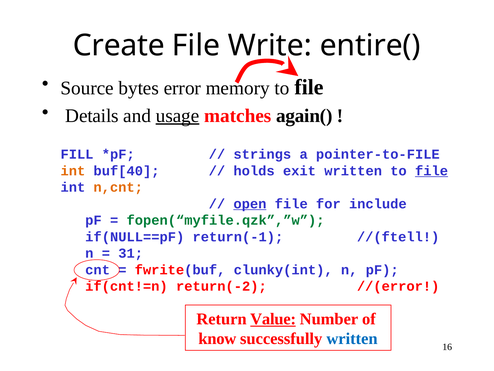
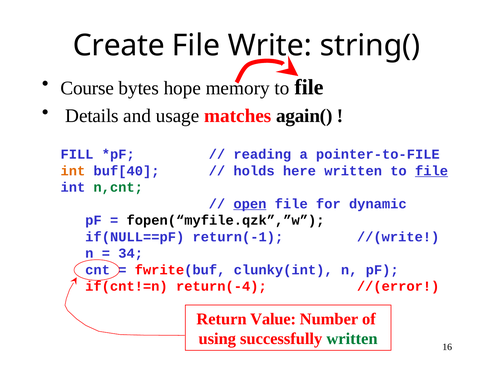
entire(: entire( -> string( (370, 45)
Source: Source -> Course (87, 88)
error: error -> hope (182, 88)
usage underline: present -> none (178, 116)
strings: strings -> reading (262, 154)
exit: exit -> here (299, 171)
n,cnt colour: orange -> green (118, 187)
include: include -> dynamic (378, 204)
fopen(“myfile.qzk”,”w colour: green -> black (226, 220)
//(ftell: //(ftell -> //(write (398, 236)
31: 31 -> 34 (131, 253)
return(-2: return(-2 -> return(-4 (221, 286)
Value underline: present -> none (273, 319)
know: know -> using (217, 338)
written colour: blue -> green (352, 338)
